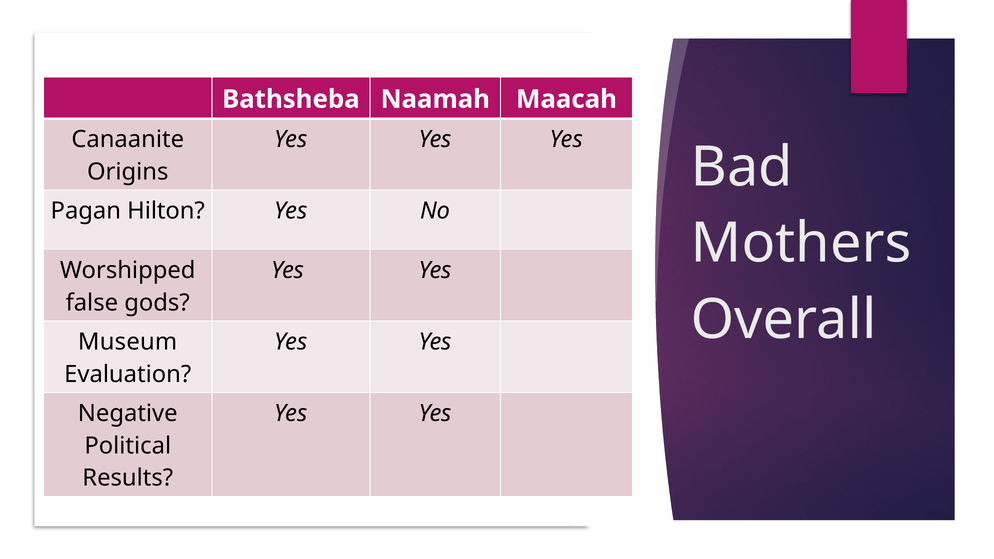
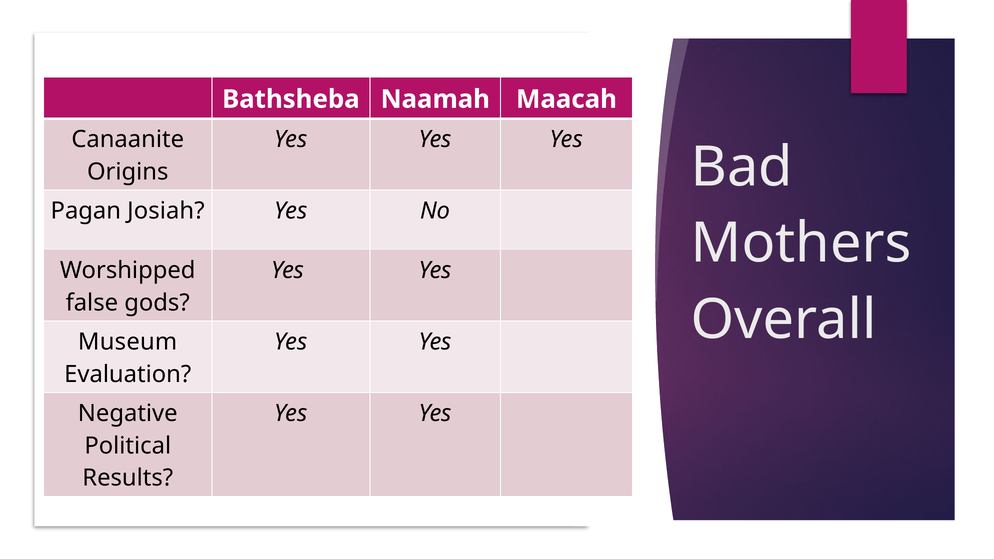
Hilton: Hilton -> Josiah (166, 211)
